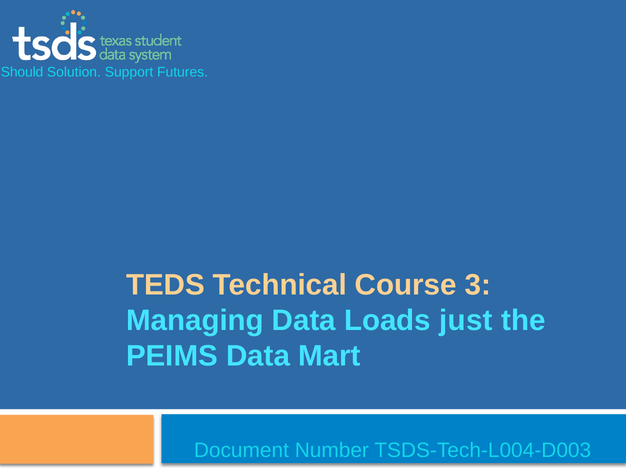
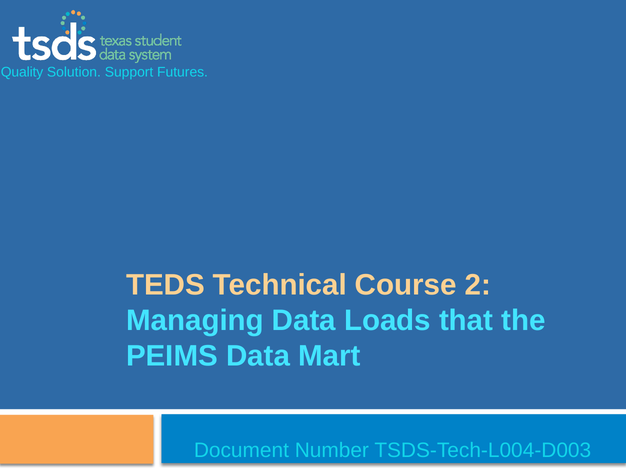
Should: Should -> Quality (22, 72)
3: 3 -> 2 (478, 285)
just: just -> that (466, 320)
